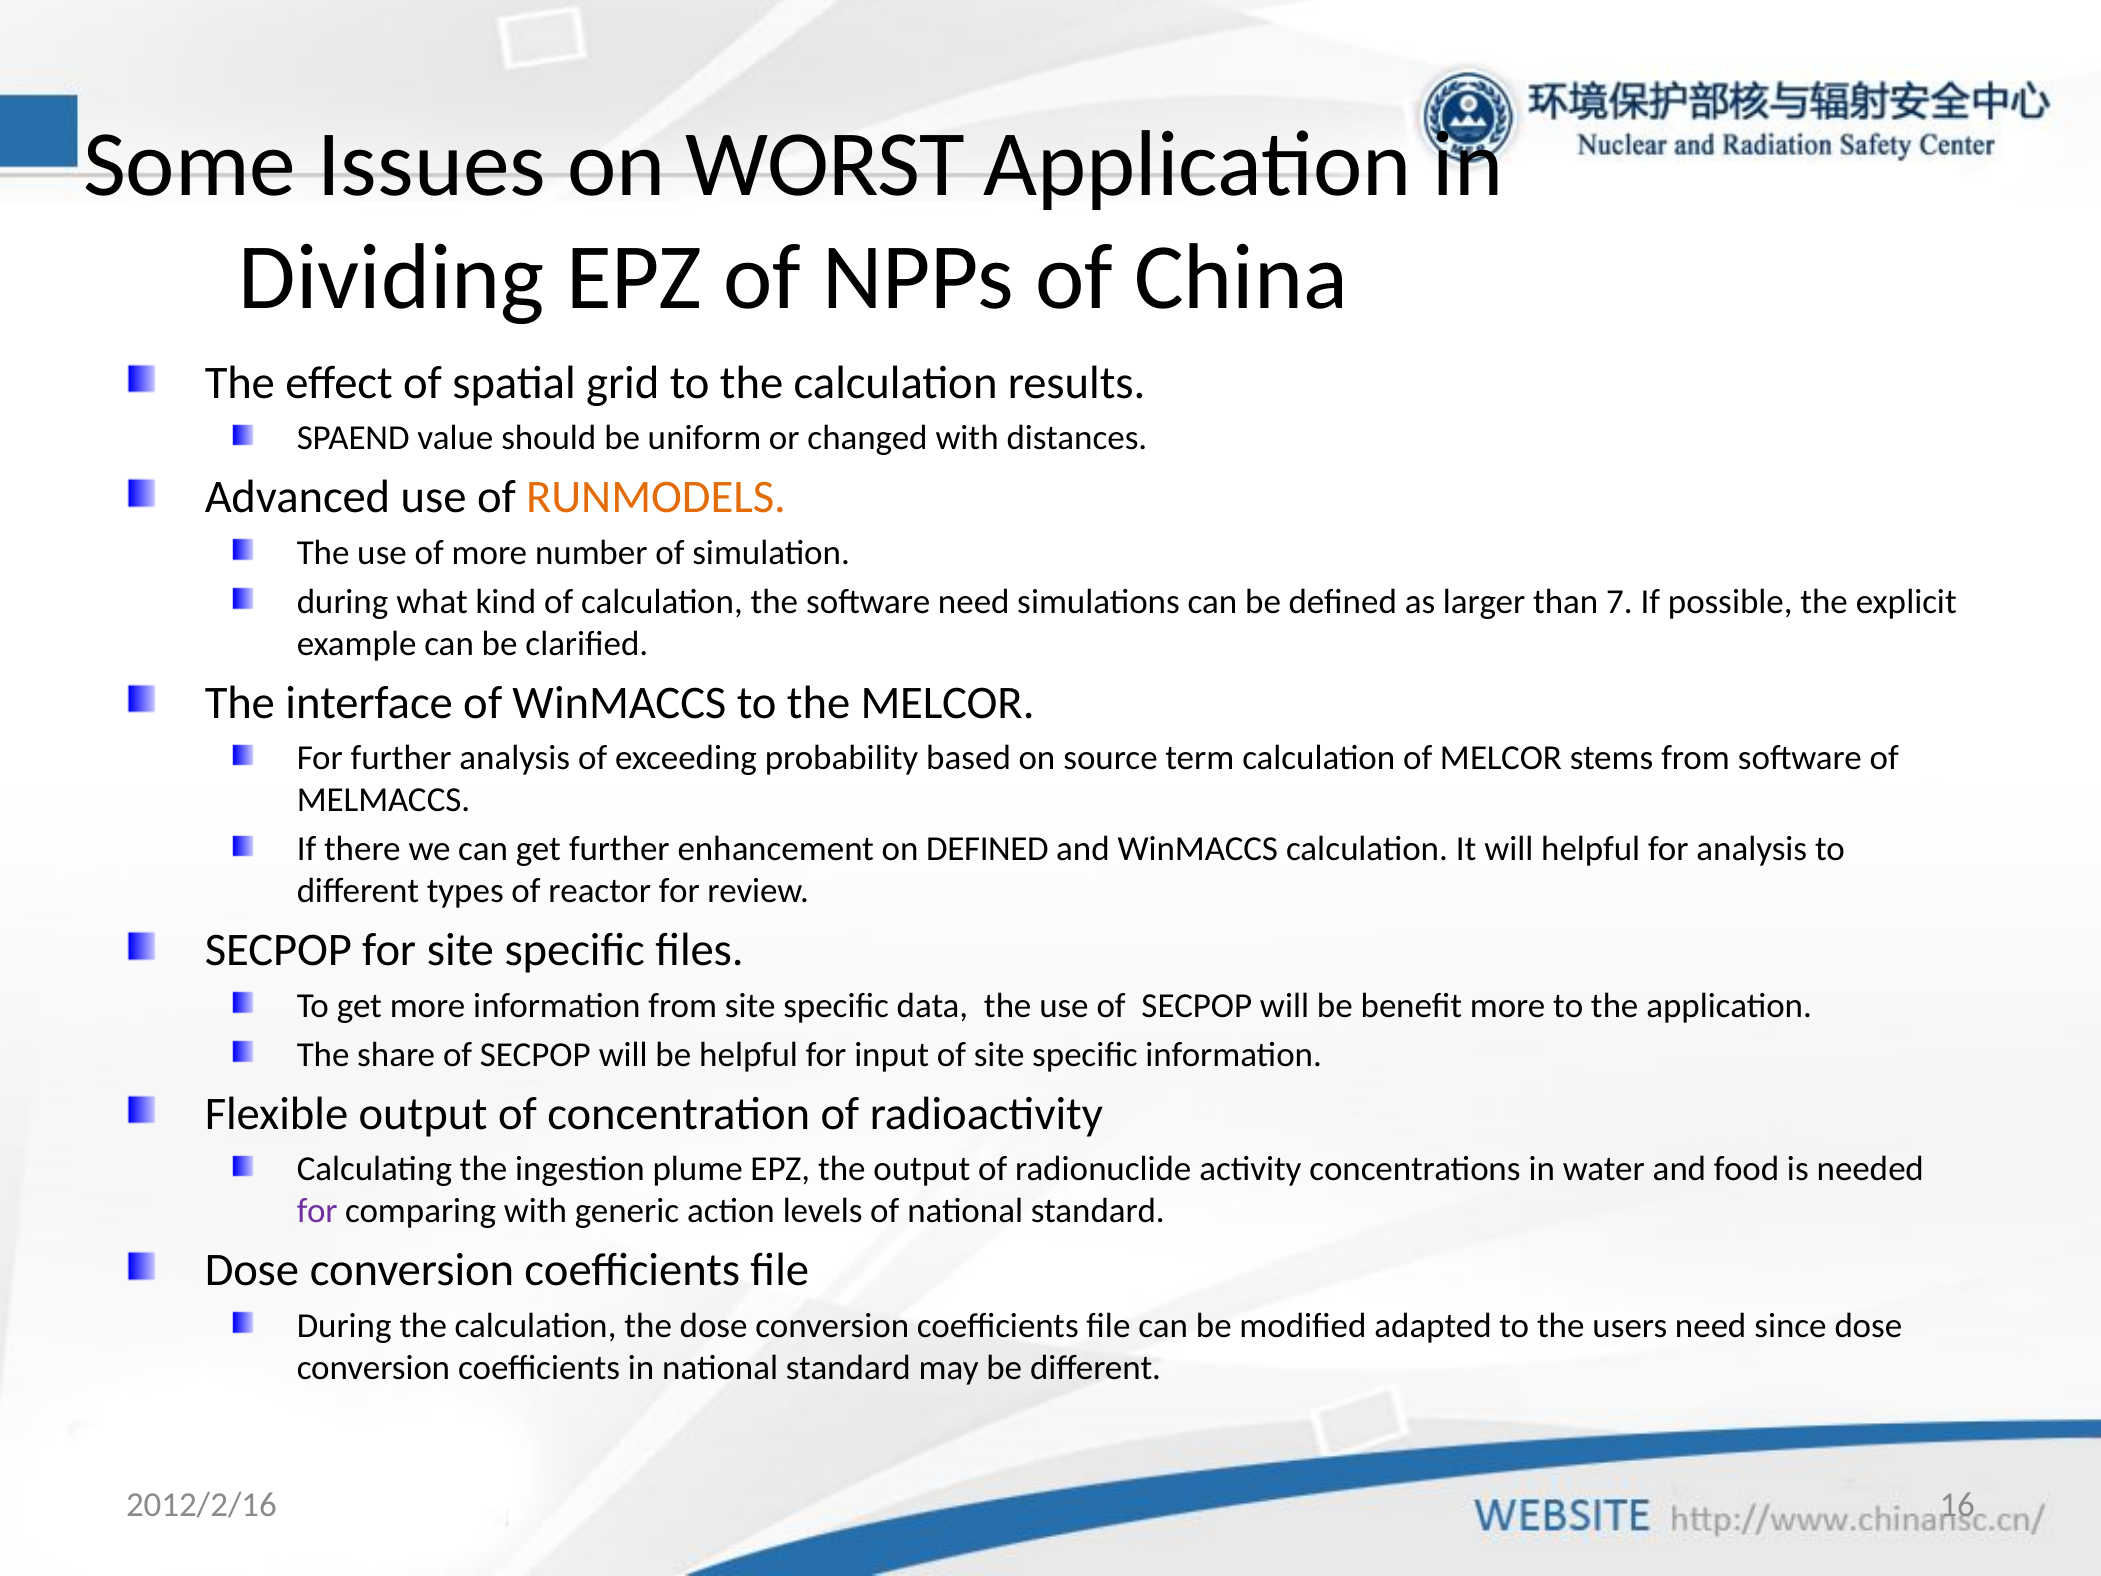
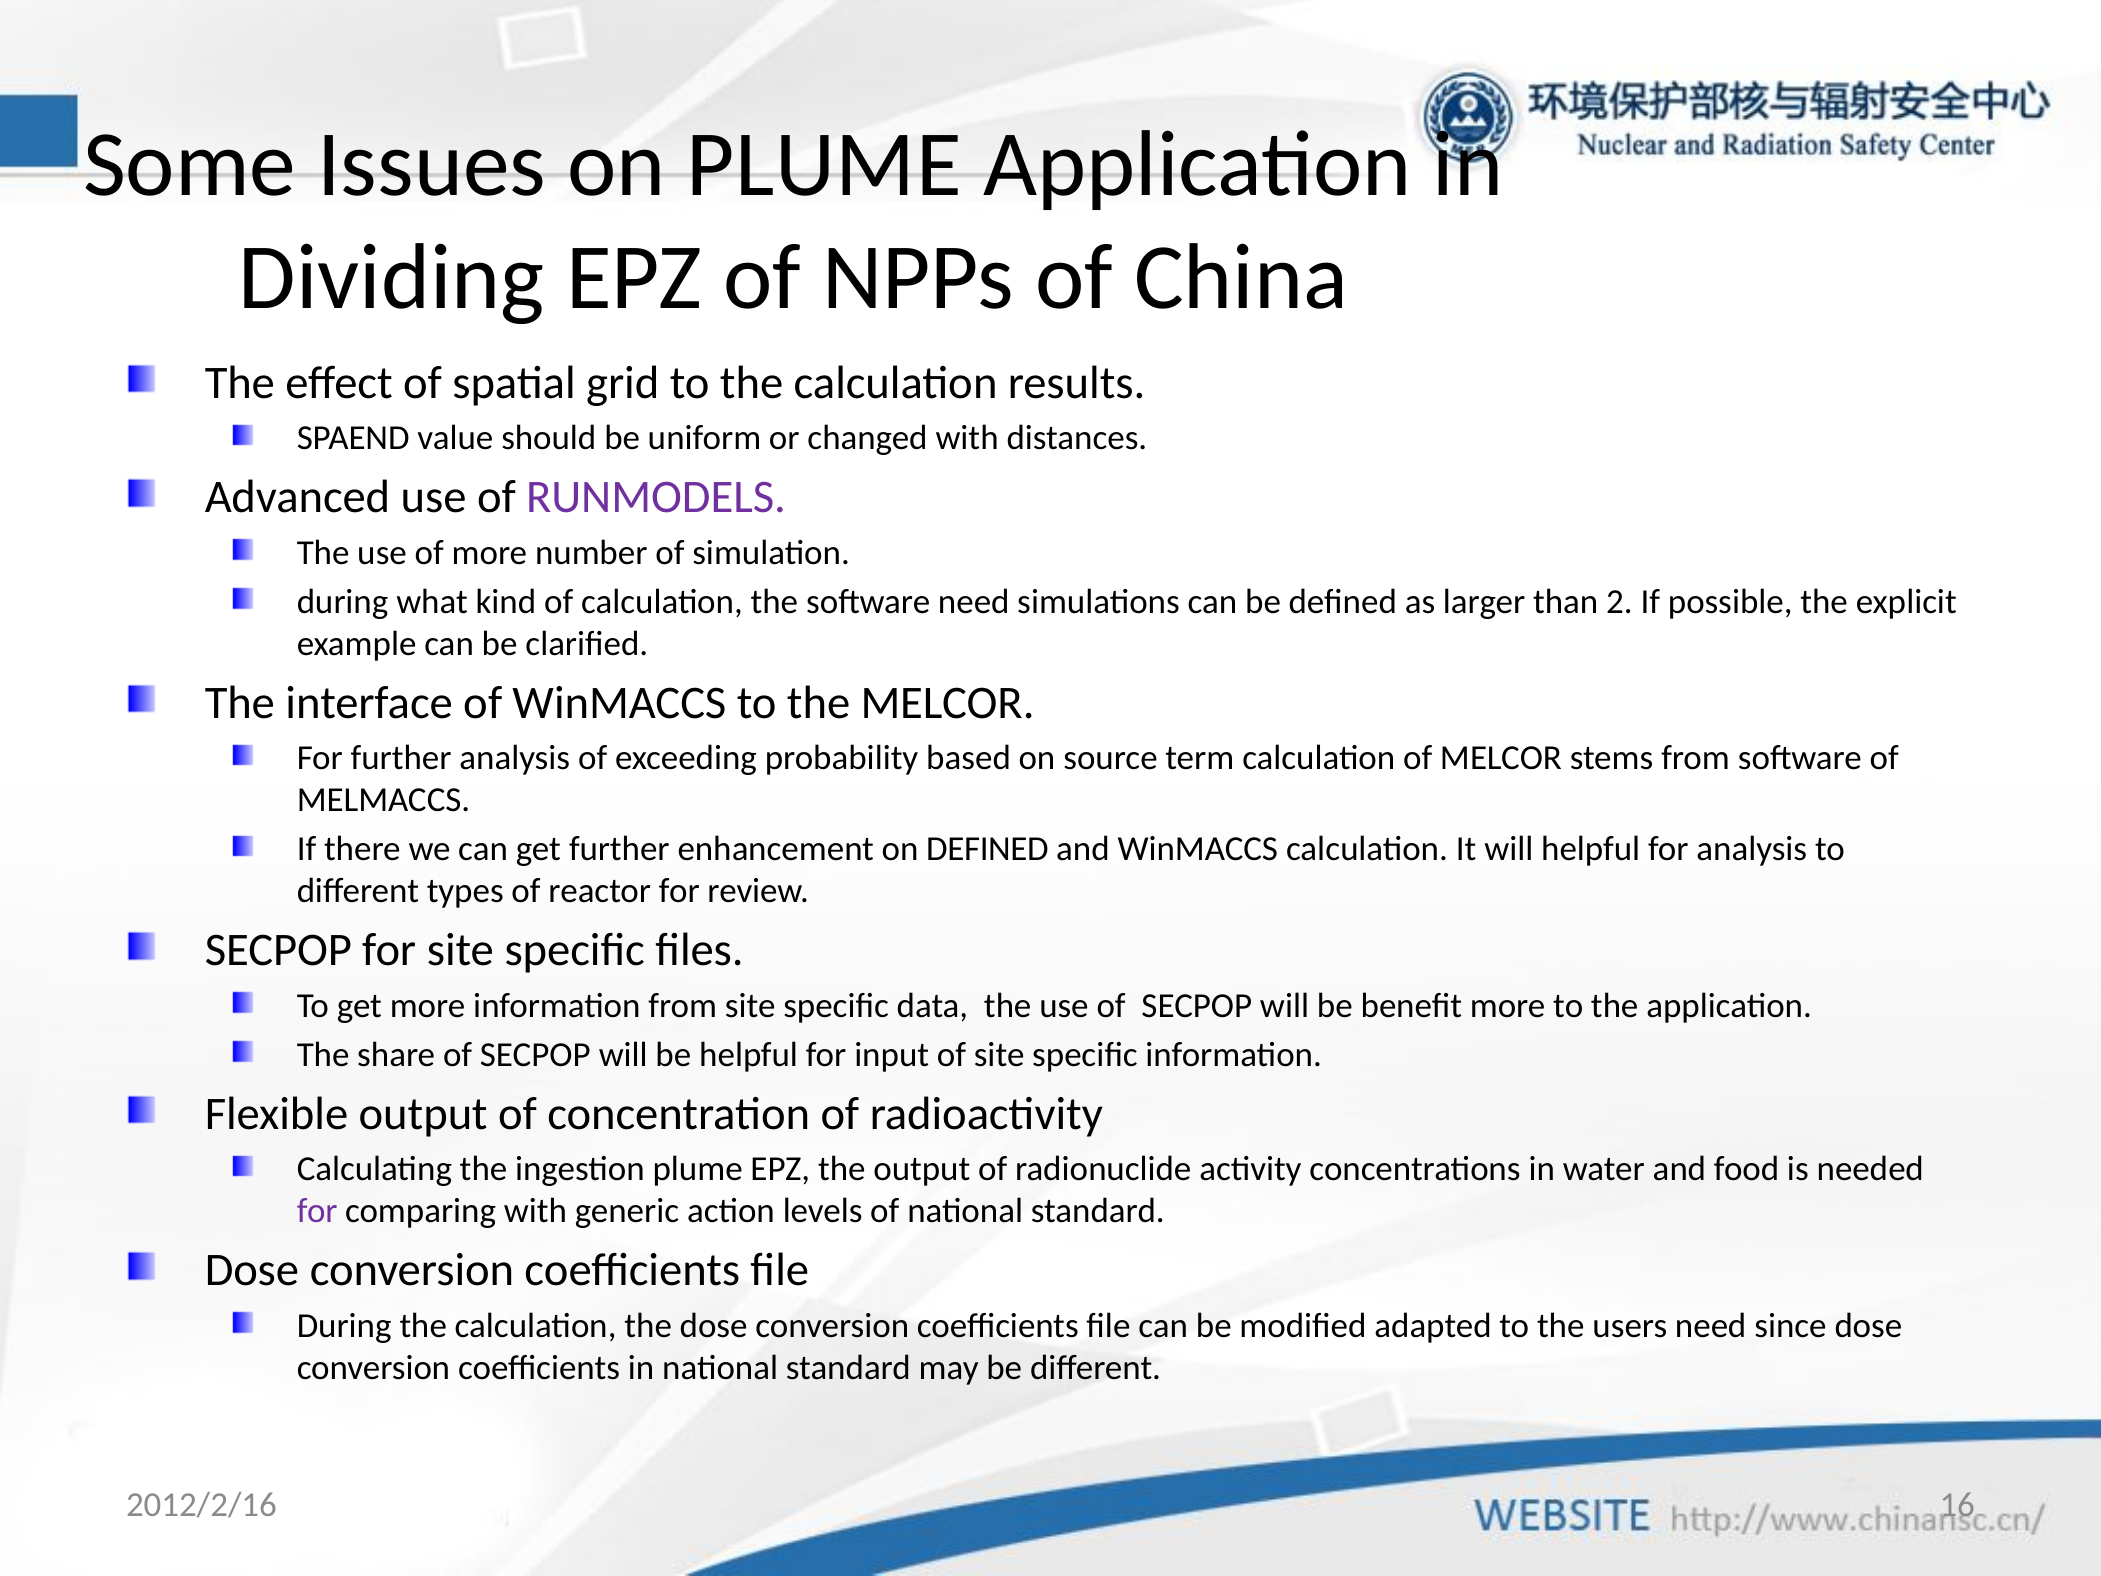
on WORST: WORST -> PLUME (824, 165)
RUNMODELS colour: orange -> purple (656, 497)
7: 7 -> 2 (1619, 602)
